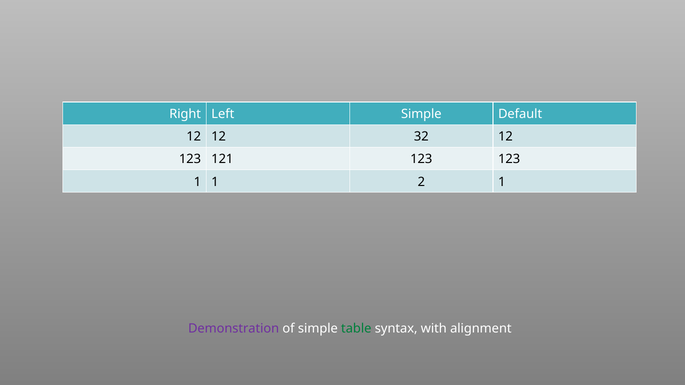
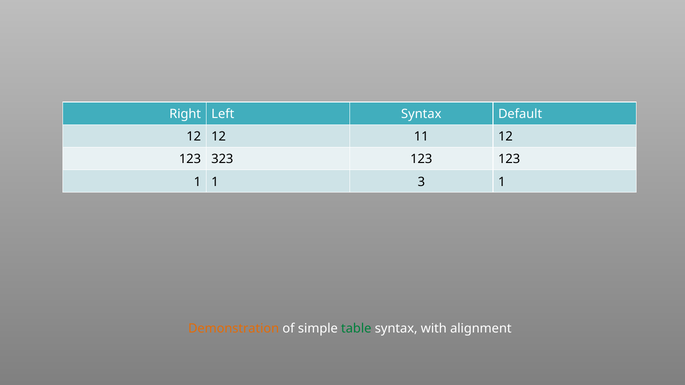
Left Simple: Simple -> Syntax (421, 114)
32: 32 -> 11 (421, 137)
121: 121 -> 323 (222, 159)
2: 2 -> 3 (421, 182)
Demonstration colour: purple -> orange (234, 329)
